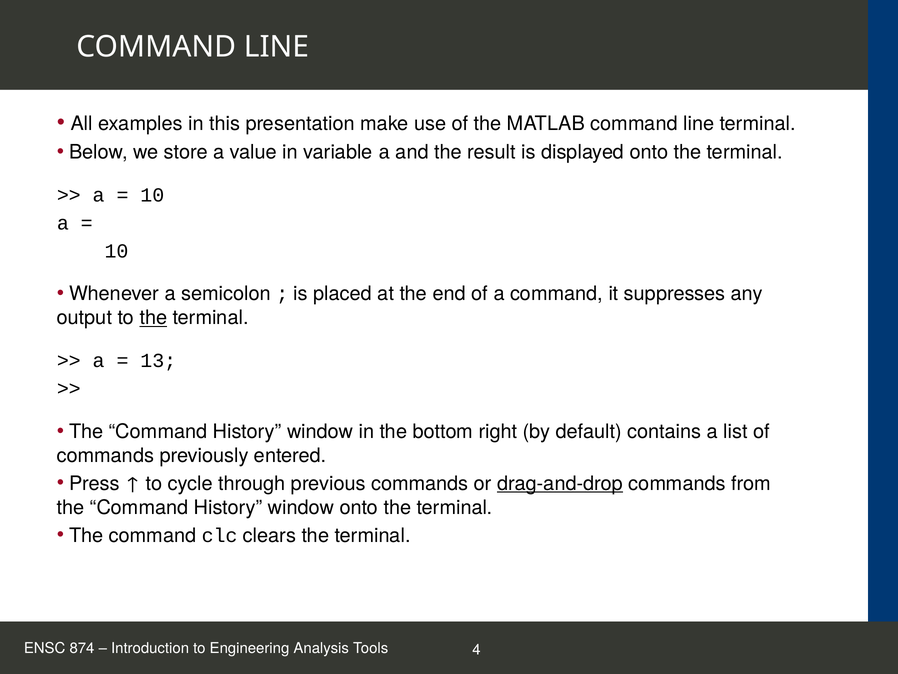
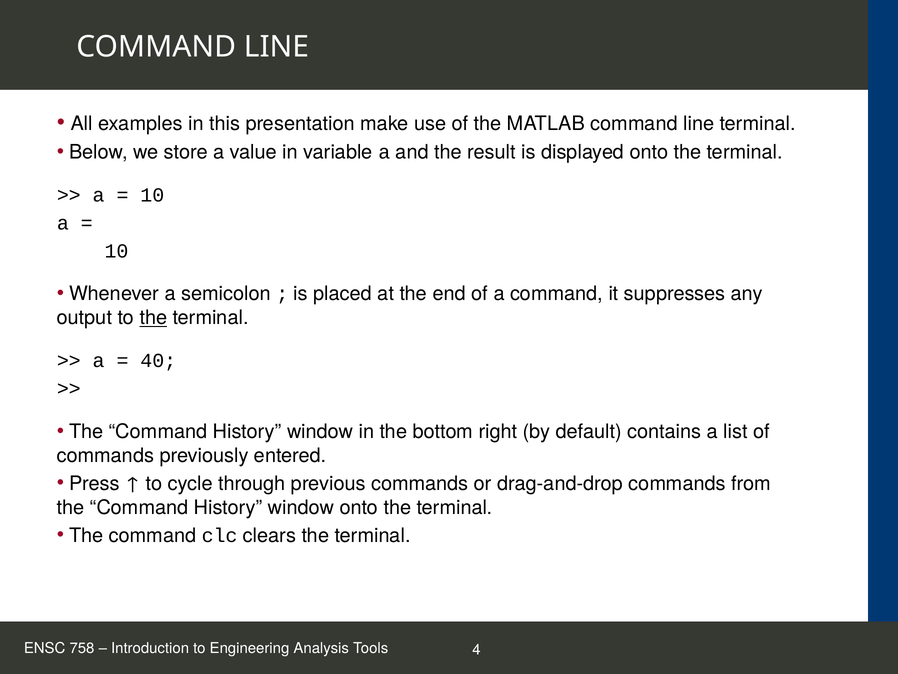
13: 13 -> 40 (158, 361)
drag-and-drop underline: present -> none (560, 483)
874: 874 -> 758 (82, 648)
